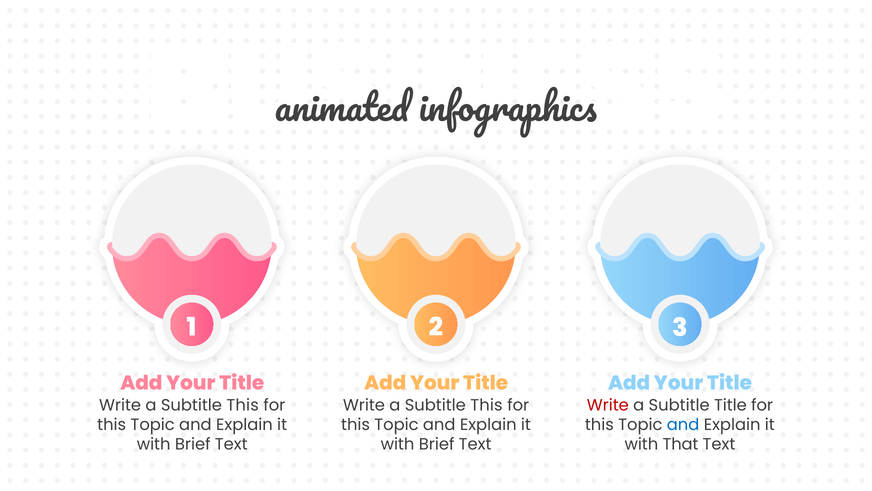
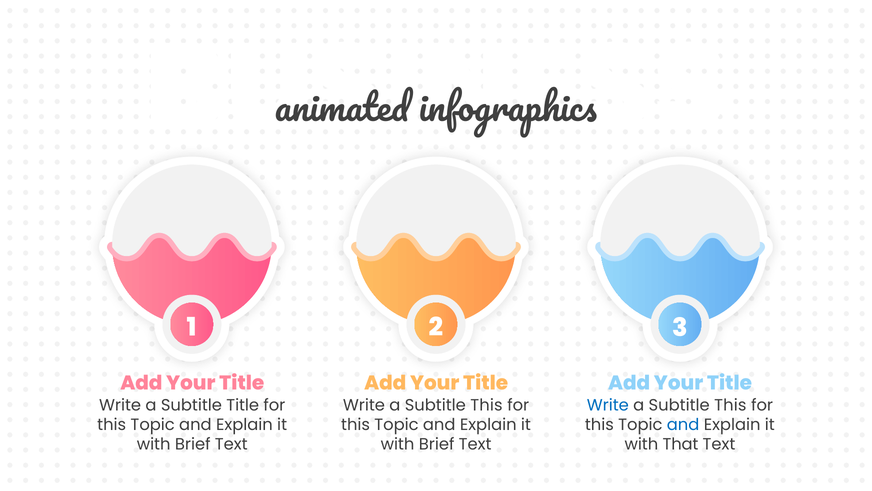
This: This -> Title (243, 405)
Write colour: red -> blue (608, 405)
Title: Title -> This (730, 405)
